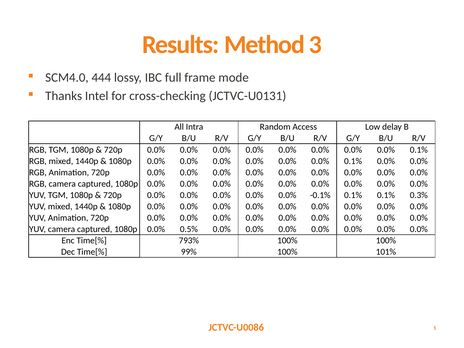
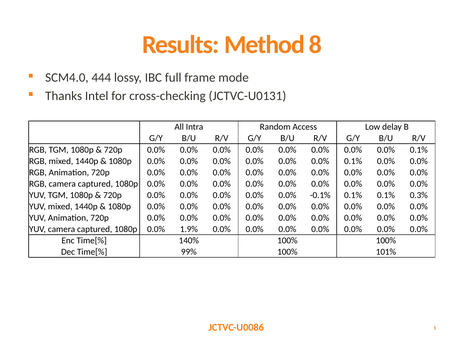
3: 3 -> 8 (315, 45)
0.5%: 0.5% -> 1.9% (189, 229)
793%: 793% -> 140% (189, 241)
